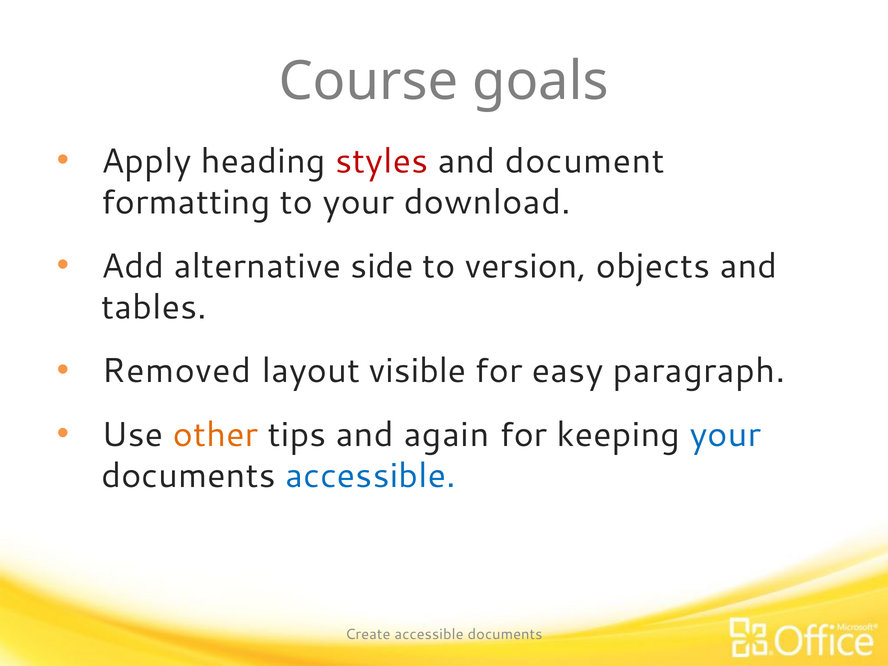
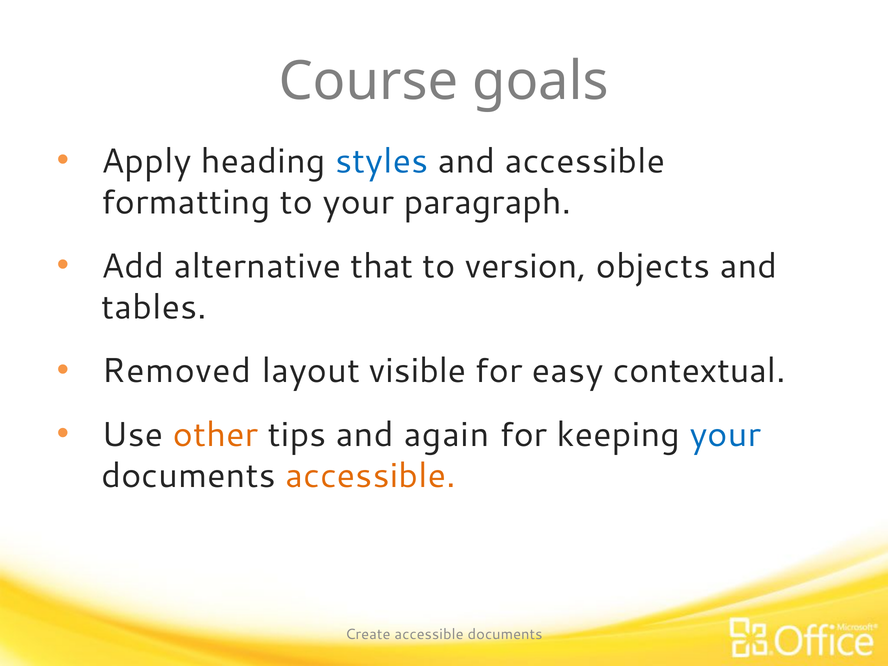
styles colour: red -> blue (382, 161)
and document: document -> accessible (585, 161)
download: download -> paragraph (487, 203)
side: side -> that (382, 266)
paragraph: paragraph -> contextual (699, 371)
accessible colour: blue -> orange (371, 476)
